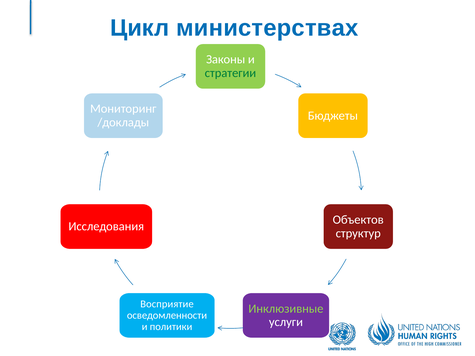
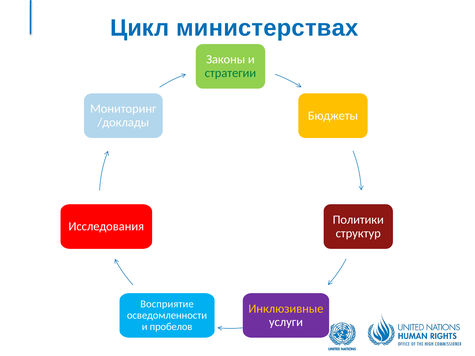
Объектов: Объектов -> Политики (358, 220)
Инклюзивные colour: light green -> yellow (286, 309)
политики: политики -> пробелов (171, 327)
